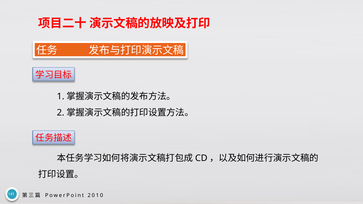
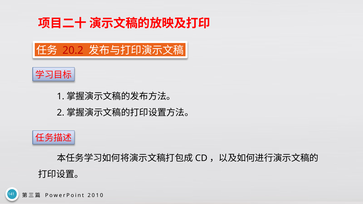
20.2 colour: orange -> red (73, 50)
